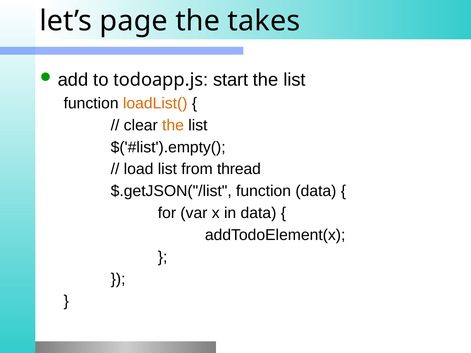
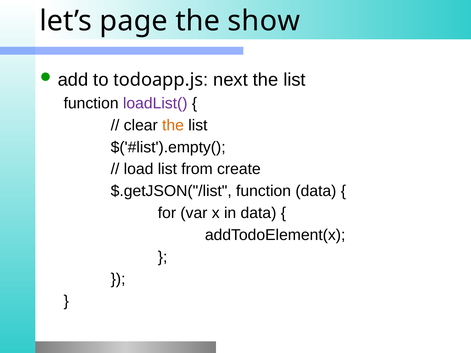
takes: takes -> show (264, 21)
start: start -> next (231, 80)
loadList( colour: orange -> purple (155, 103)
thread: thread -> create (239, 169)
